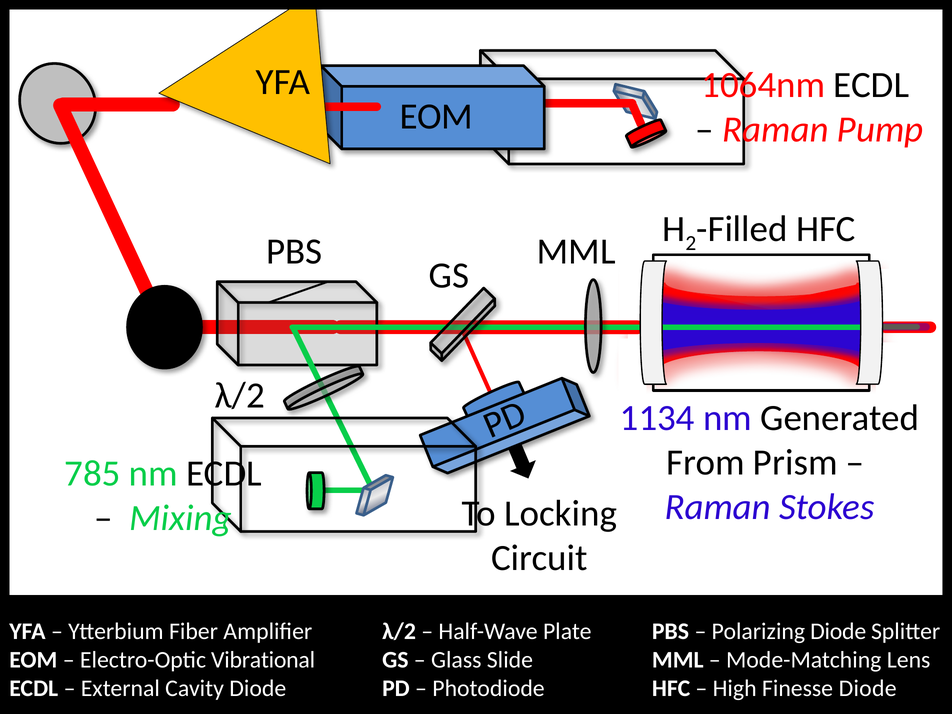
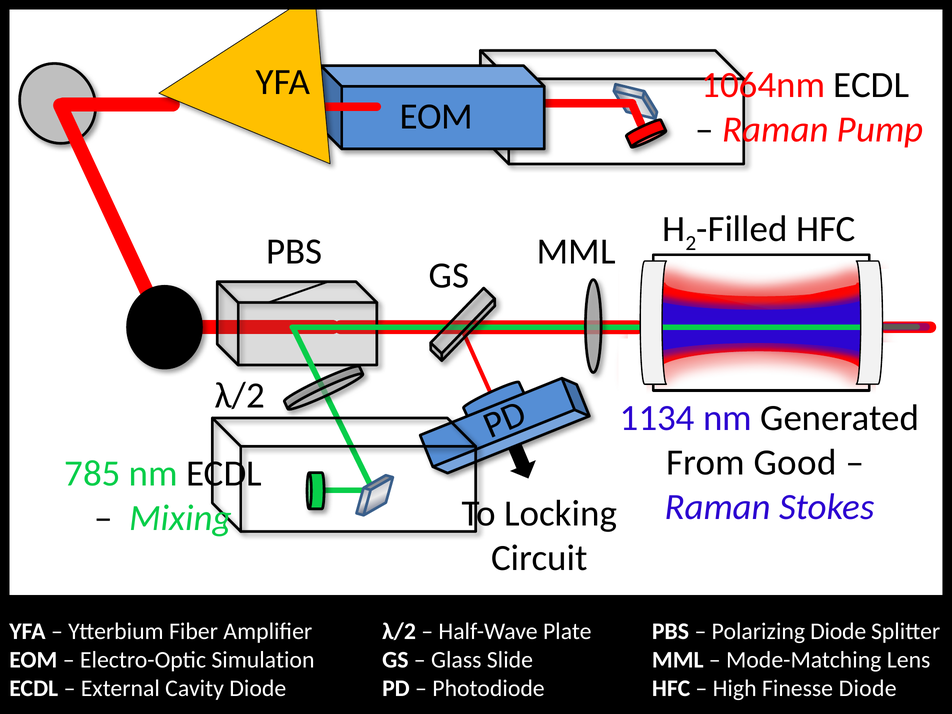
Prism: Prism -> Good (795, 463)
Vibrational: Vibrational -> Simulation (263, 660)
